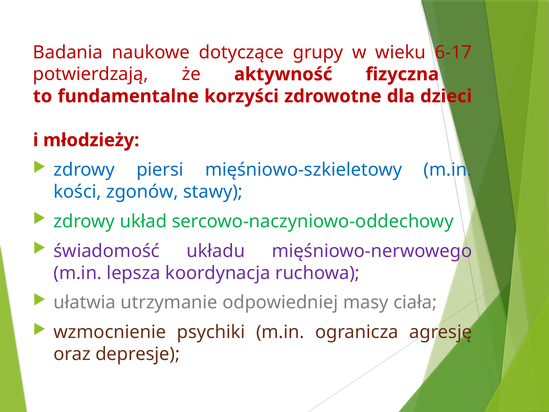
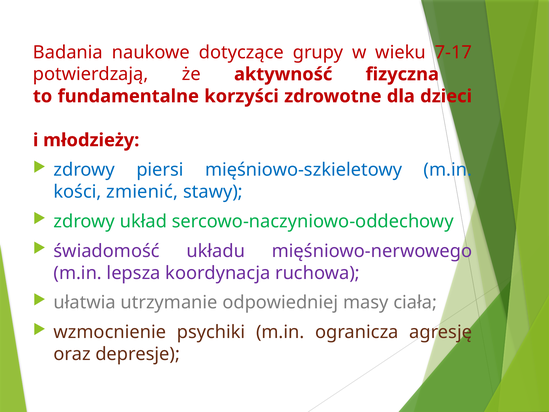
6-17: 6-17 -> 7-17 (453, 52)
zgonów: zgonów -> zmienić (142, 192)
